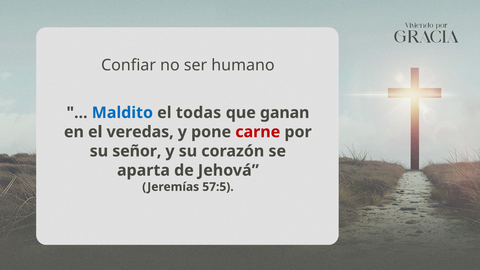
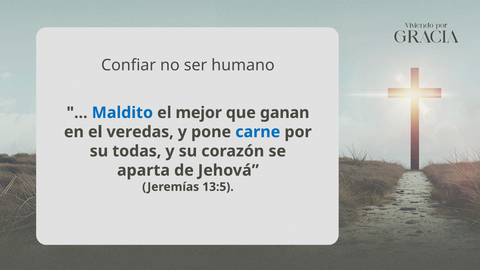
todas: todas -> mejor (199, 113)
carne colour: red -> blue (258, 132)
señor: señor -> todas (137, 151)
57:5: 57:5 -> 13:5 (218, 187)
